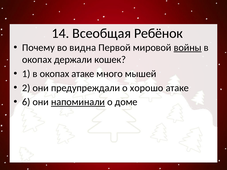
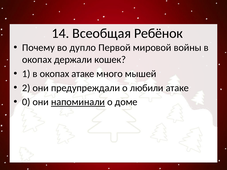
видна: видна -> дупло (83, 48)
войны underline: present -> none (188, 48)
хорошо: хорошо -> любили (147, 88)
6: 6 -> 0 (26, 102)
